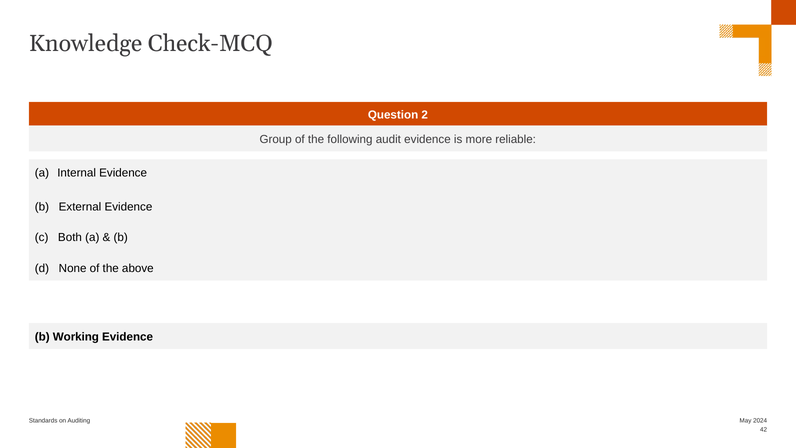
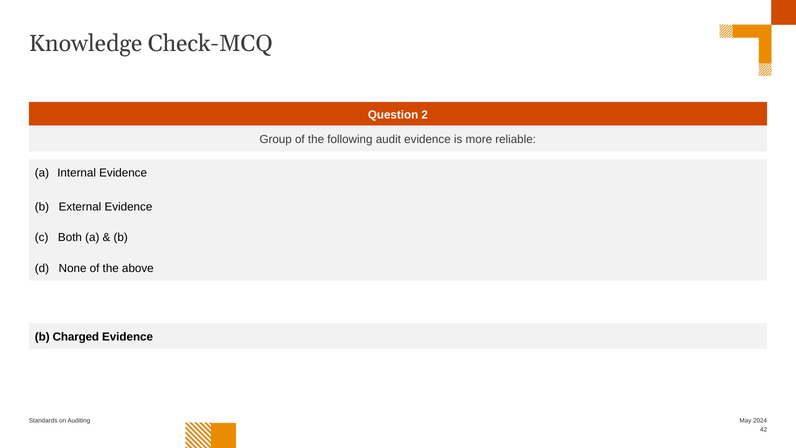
Working: Working -> Charged (76, 337)
